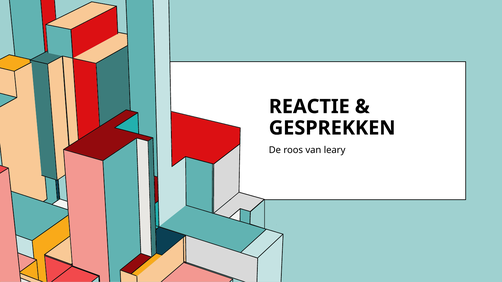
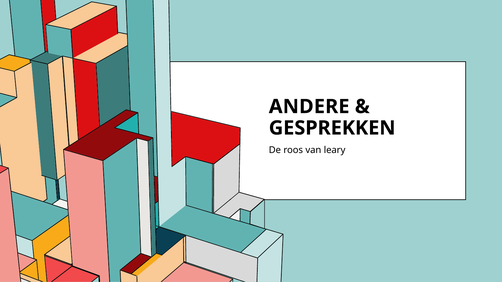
REACTIE: REACTIE -> ANDERE (309, 107)
